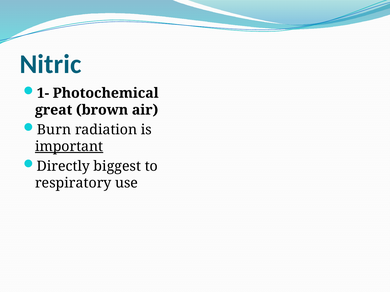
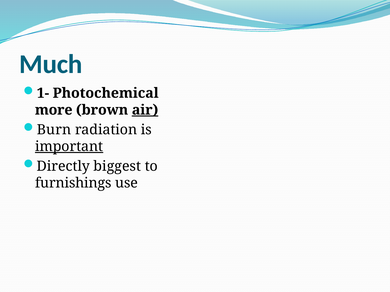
Nitric: Nitric -> Much (51, 64)
great: great -> more (54, 110)
air underline: none -> present (145, 110)
respiratory: respiratory -> furnishings (73, 183)
